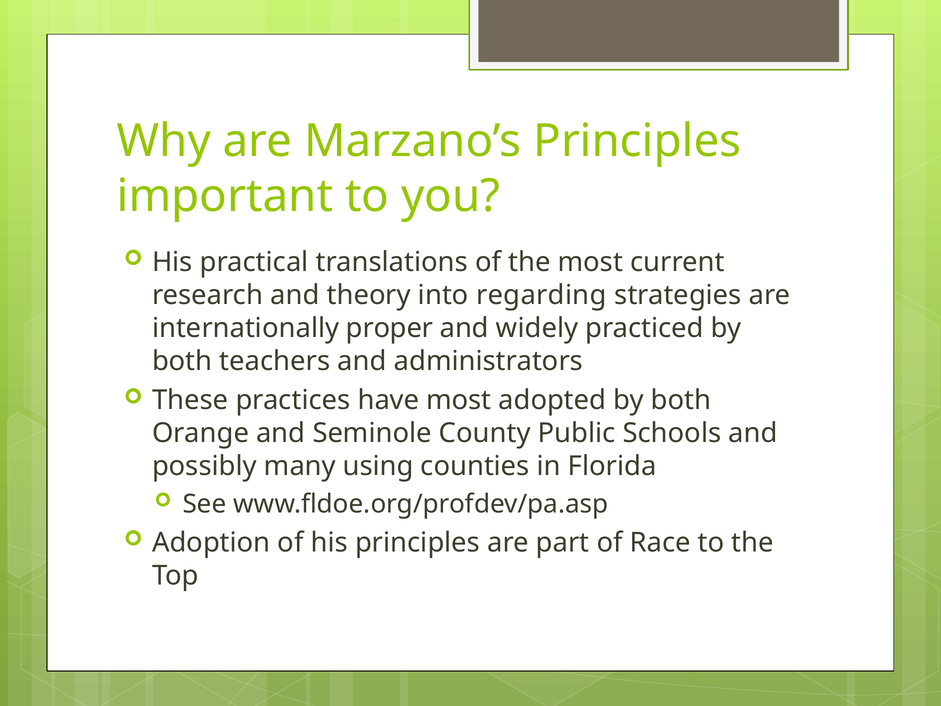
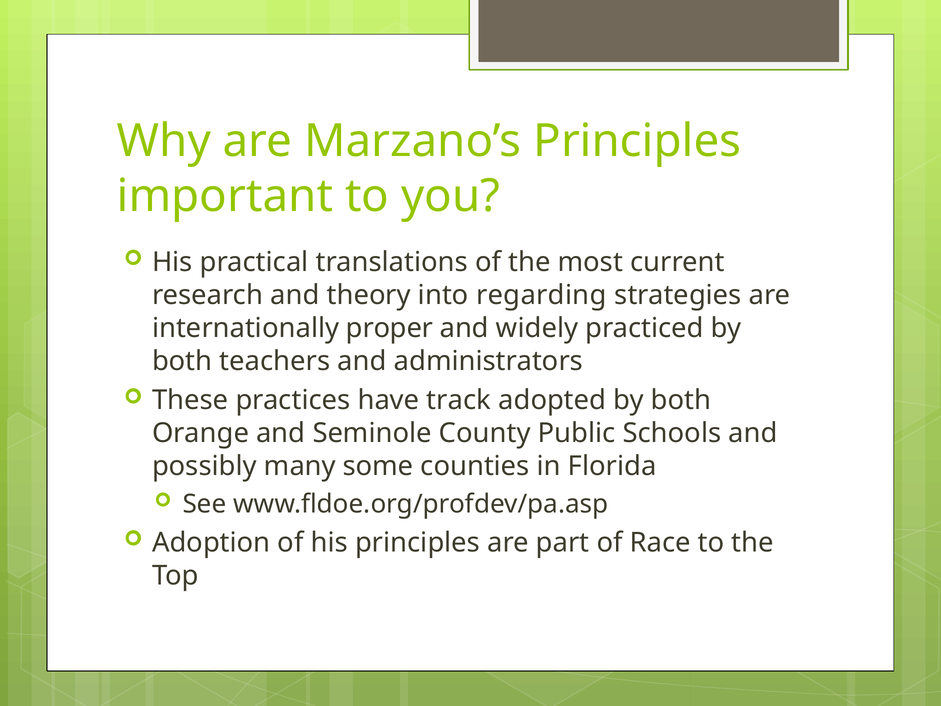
have most: most -> track (459, 400)
using: using -> some (378, 466)
